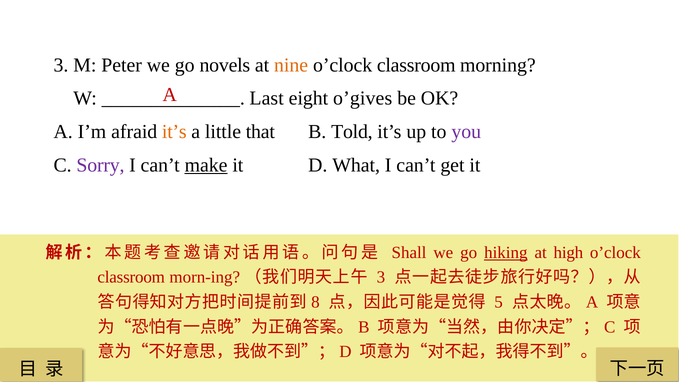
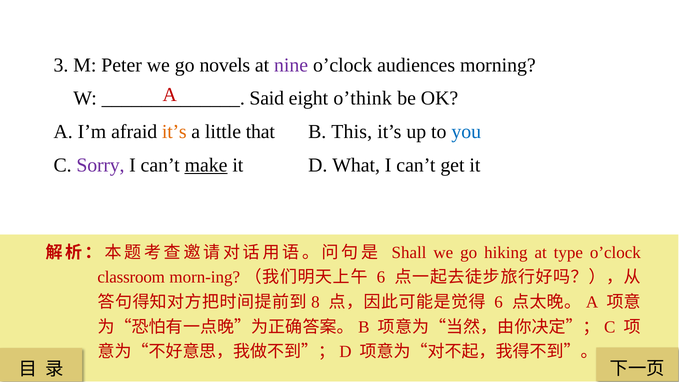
nine colour: orange -> purple (291, 65)
classroom: classroom -> audiences (416, 65)
Last: Last -> Said (267, 98)
o’gives: o’gives -> o’think (363, 98)
Told: Told -> This (352, 132)
you colour: purple -> blue (466, 132)
hiking underline: present -> none (506, 253)
high: high -> type (568, 253)
3: 3 -> 6 (381, 277)
5: 5 -> 6 (499, 302)
